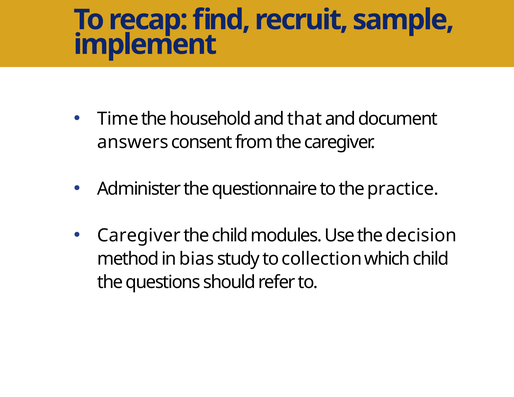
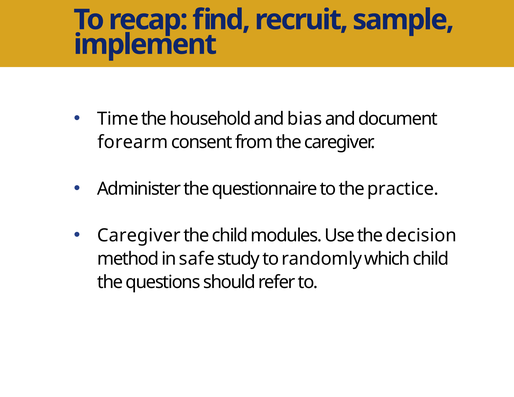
that: that -> bias (305, 119)
answers: answers -> forearm (133, 142)
bias: bias -> safe (197, 259)
collection: collection -> randomly (322, 259)
